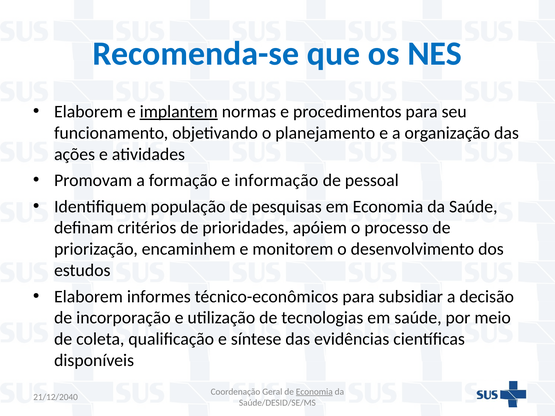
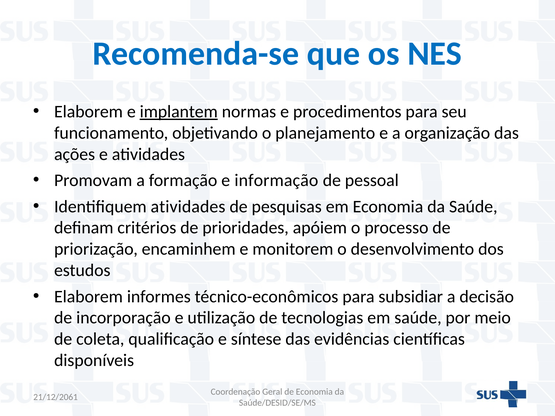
Identifiquem população: população -> atividades (188, 207)
Economia underline: present -> none (314, 392)
21/12/2040: 21/12/2040 -> 21/12/2061 (56, 398)
